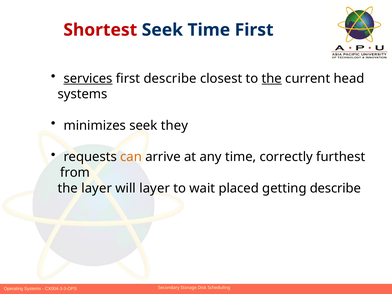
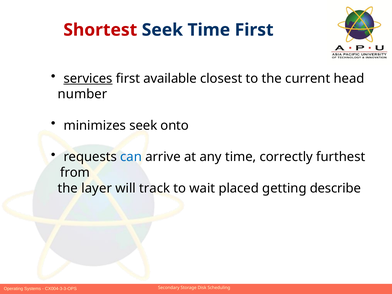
first describe: describe -> available (170, 78)
the underline: present -> none (272, 78)
systems: systems -> number (83, 94)
they: they -> onto (175, 125)
can colour: orange -> blue (131, 157)
will layer: layer -> track (155, 188)
